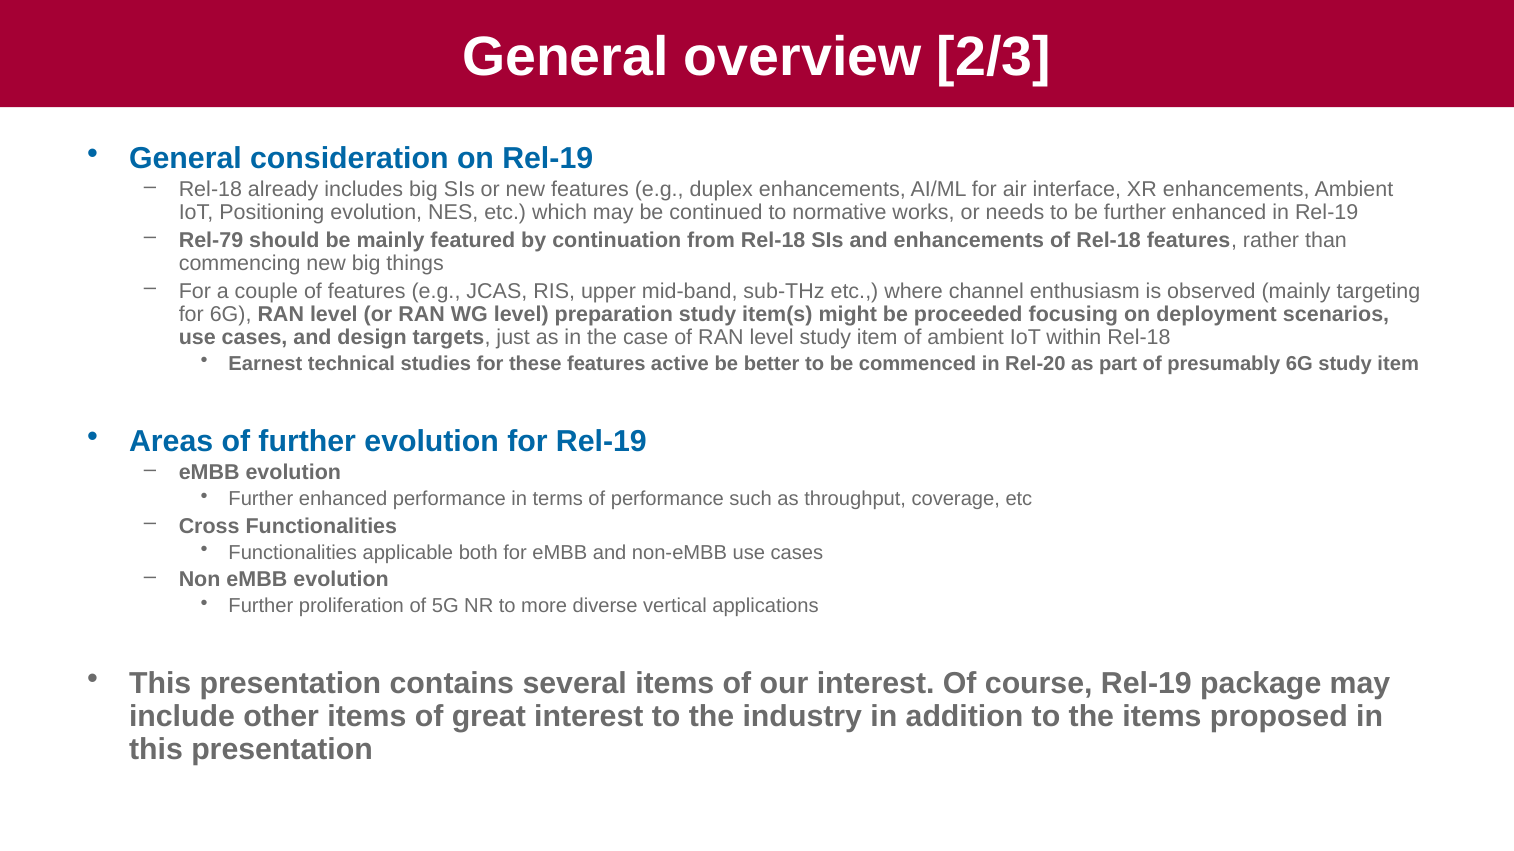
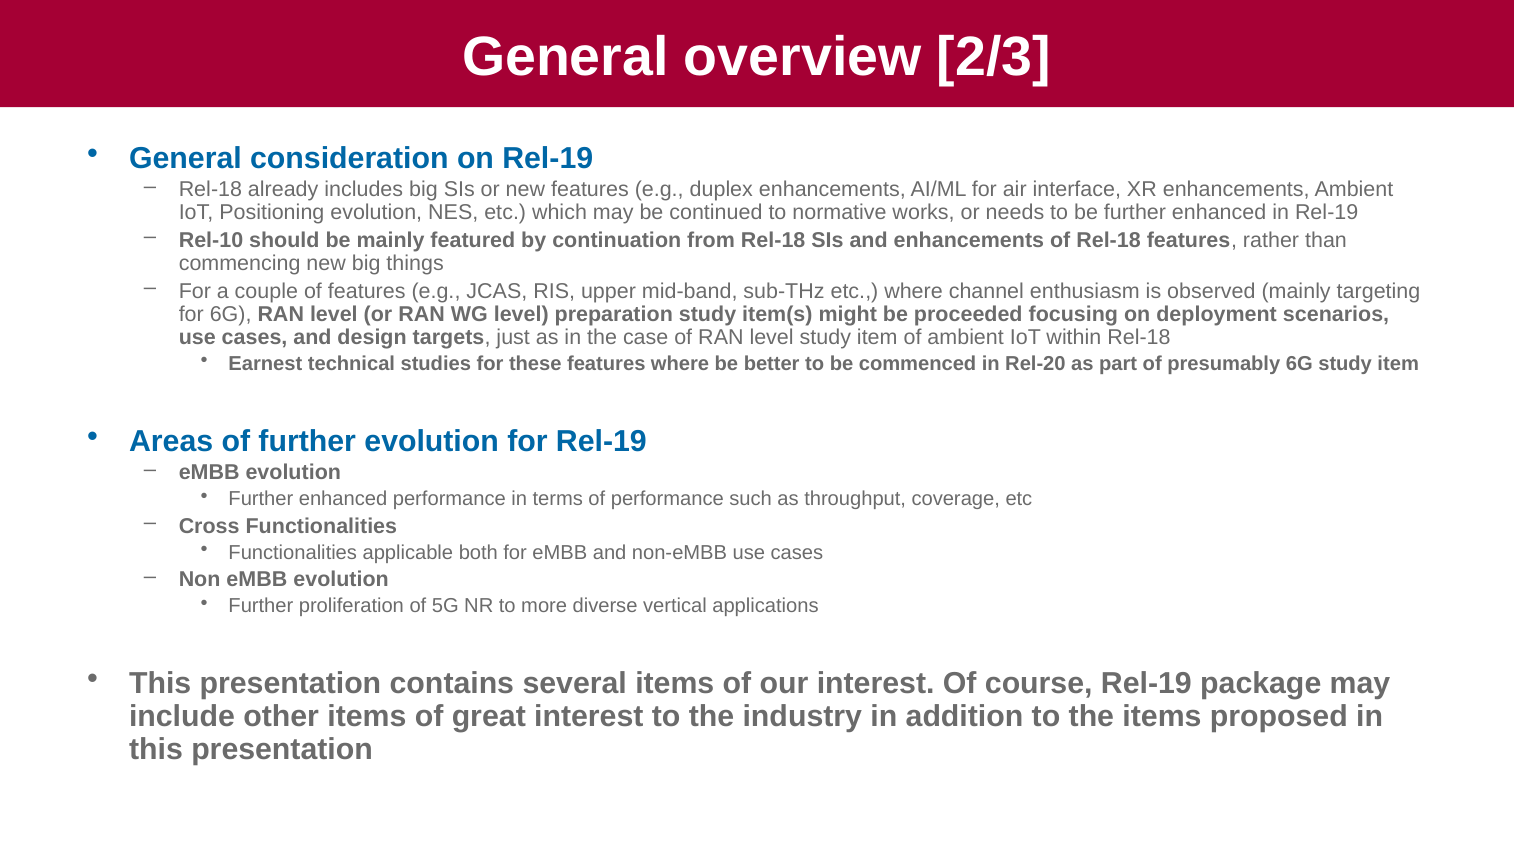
Rel-79: Rel-79 -> Rel-10 (211, 241)
features active: active -> where (680, 364)
